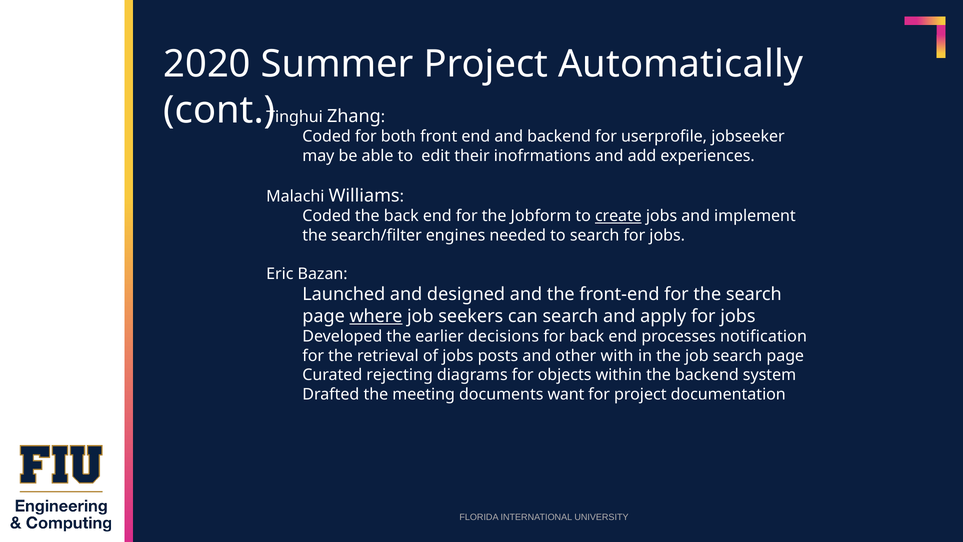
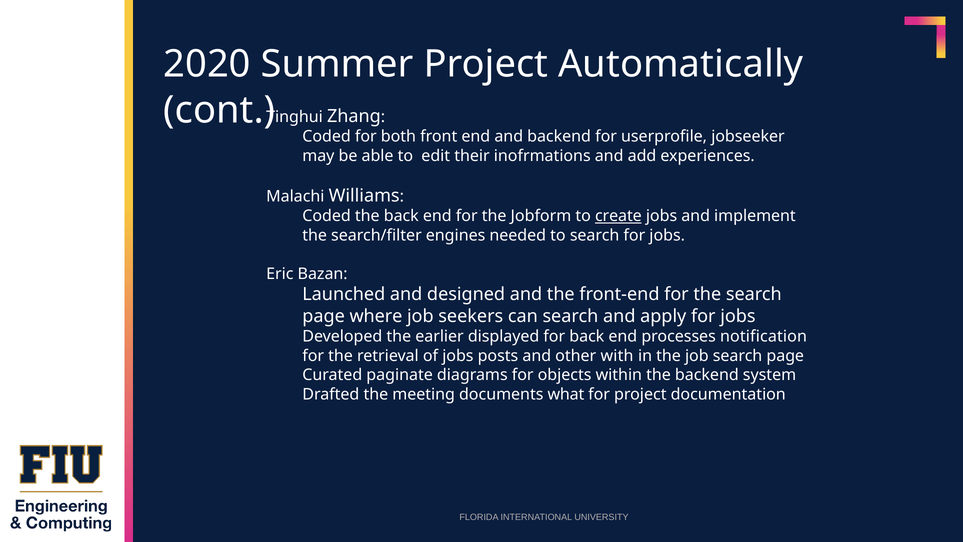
where underline: present -> none (376, 316)
decisions: decisions -> displayed (504, 336)
rejecting: rejecting -> paginate (400, 375)
want: want -> what (566, 394)
